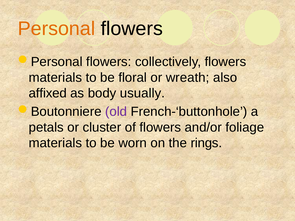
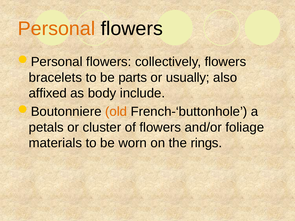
materials: materials -> bracelets (55, 78)
floral: floral -> parts (133, 78)
wreath: wreath -> usually (188, 78)
usually: usually -> include (142, 93)
old colour: purple -> orange (116, 112)
